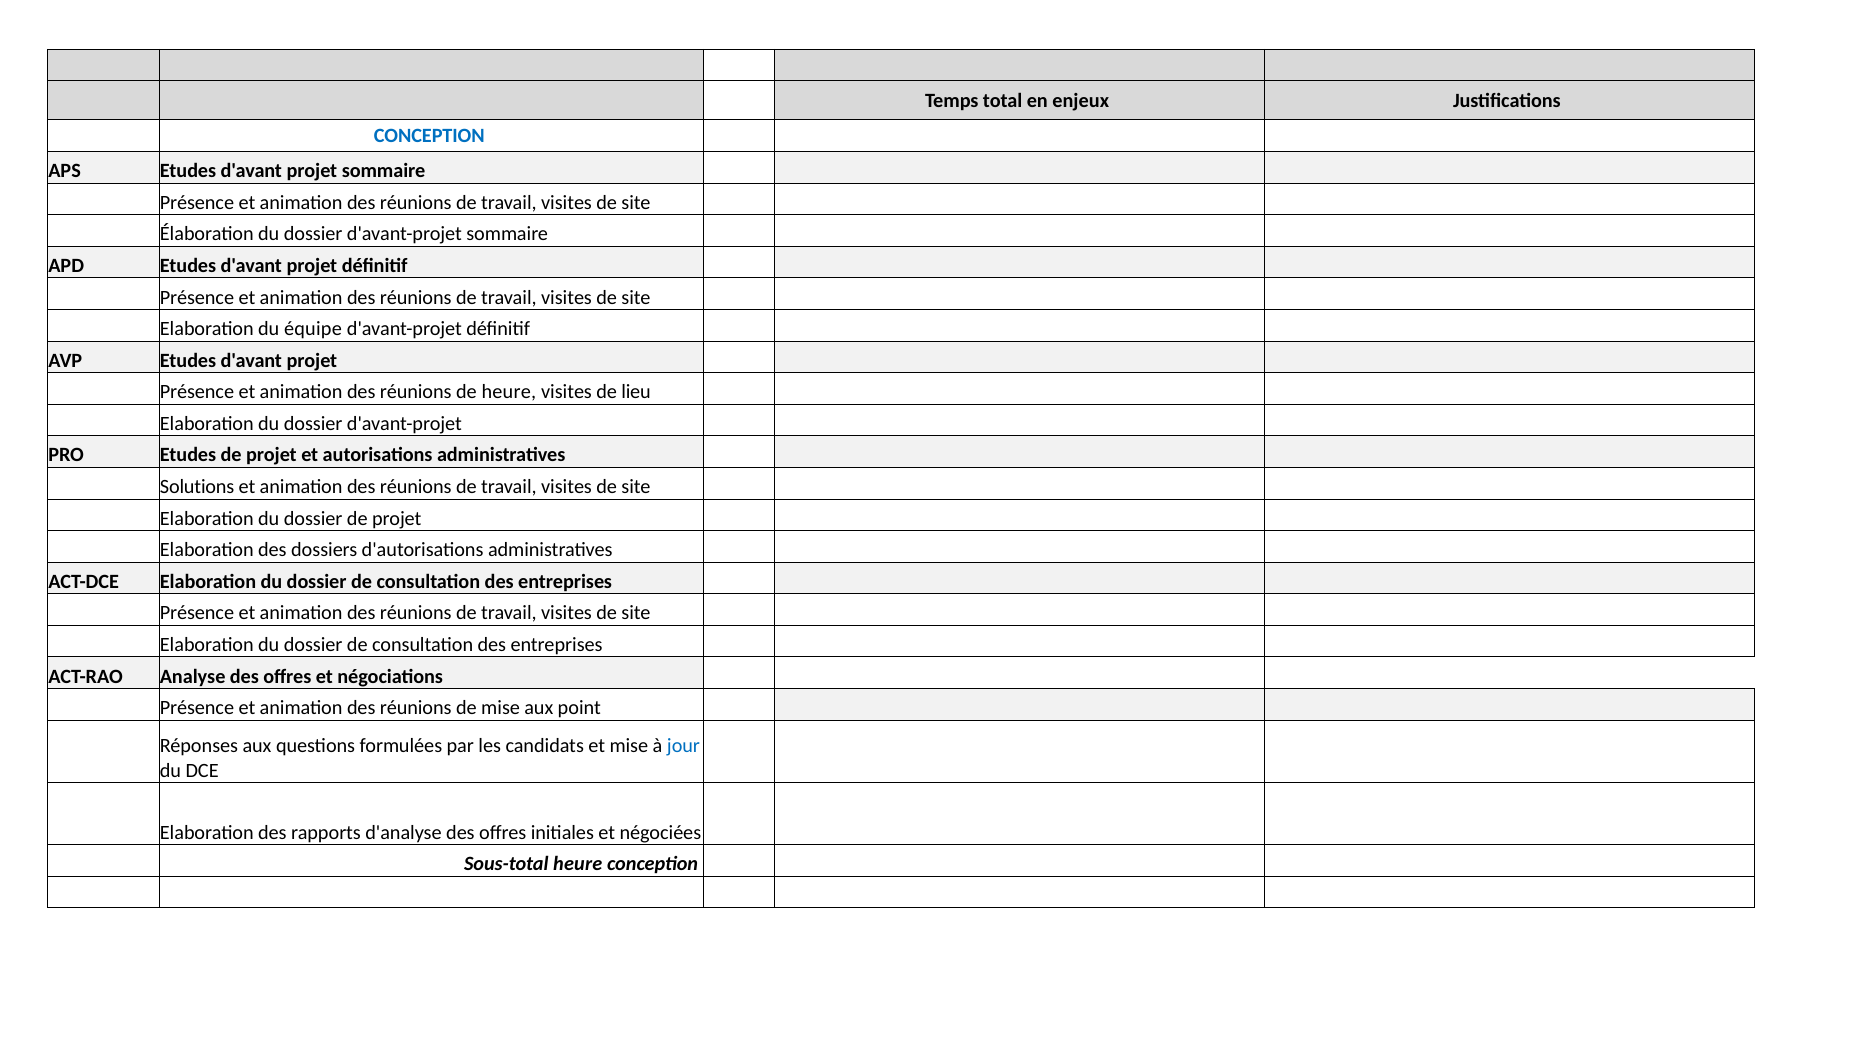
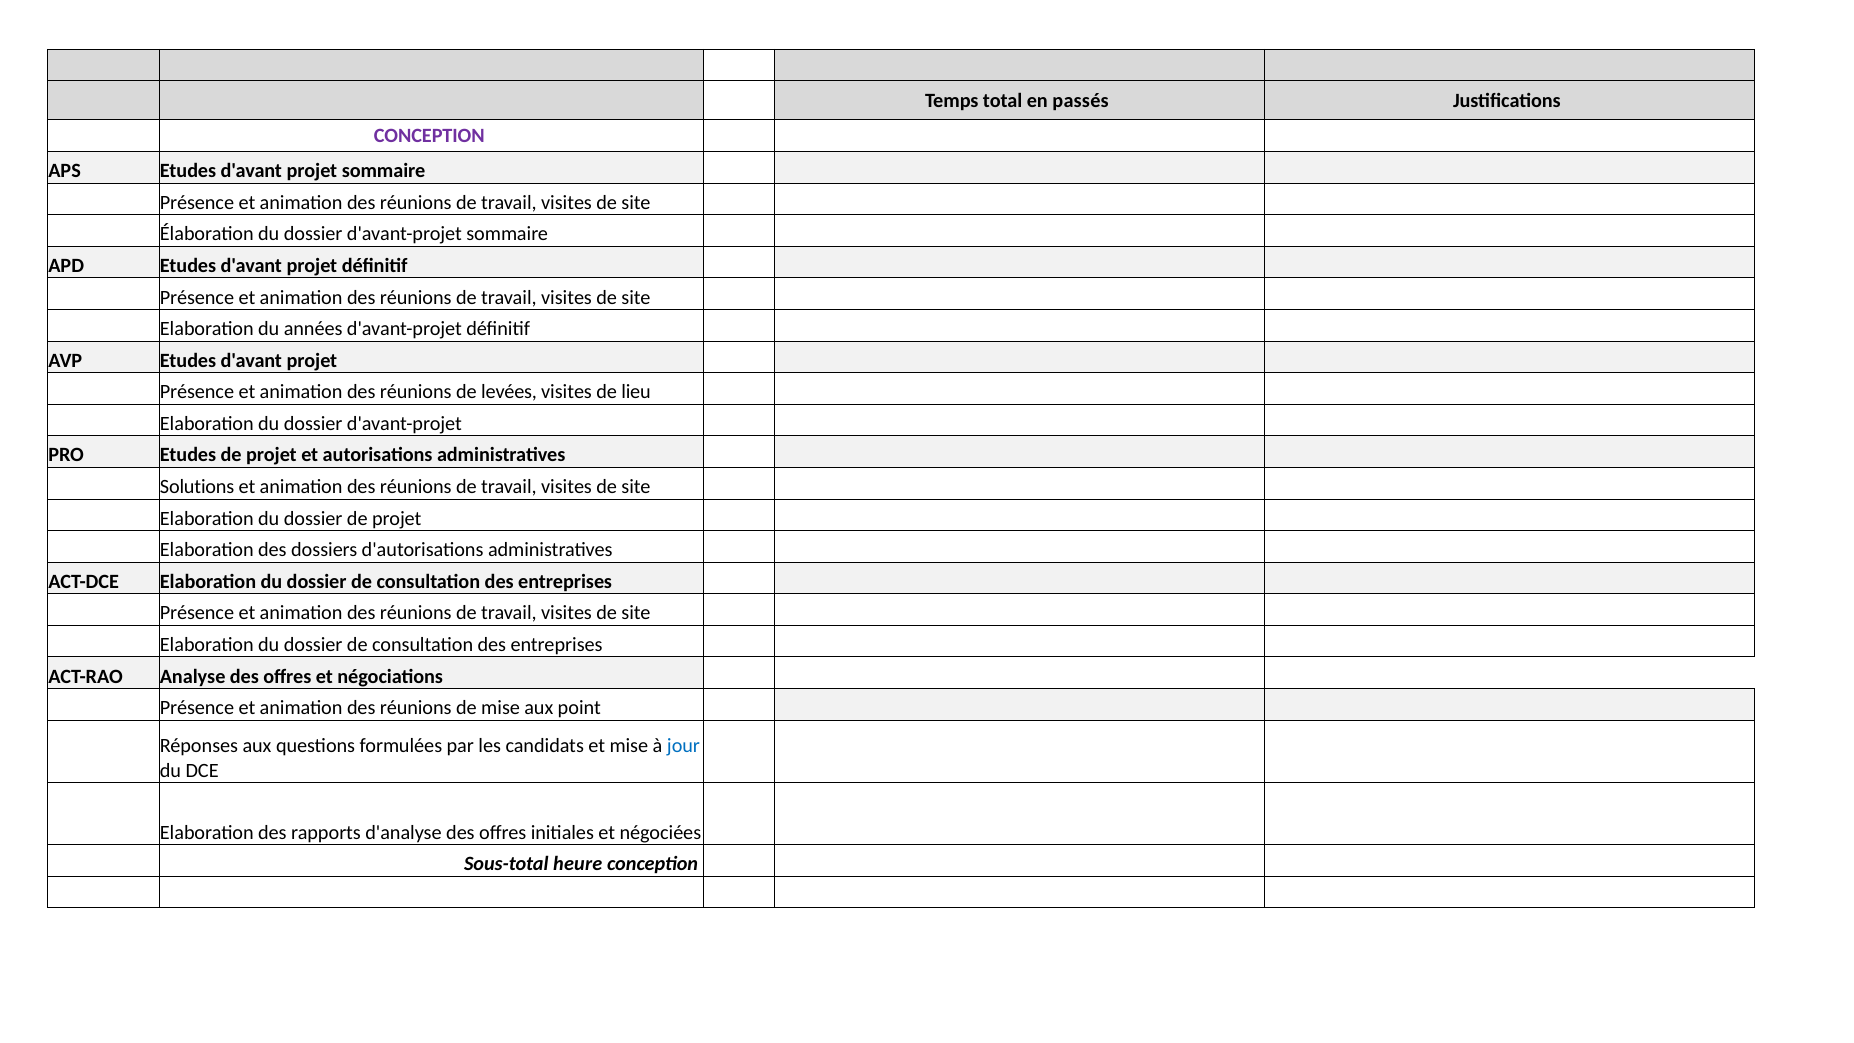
enjeux: enjeux -> passés (1081, 101)
CONCEPTION colour: blue -> purple (429, 136)
équipe: équipe -> années (313, 329)
de heure: heure -> levées (509, 392)
